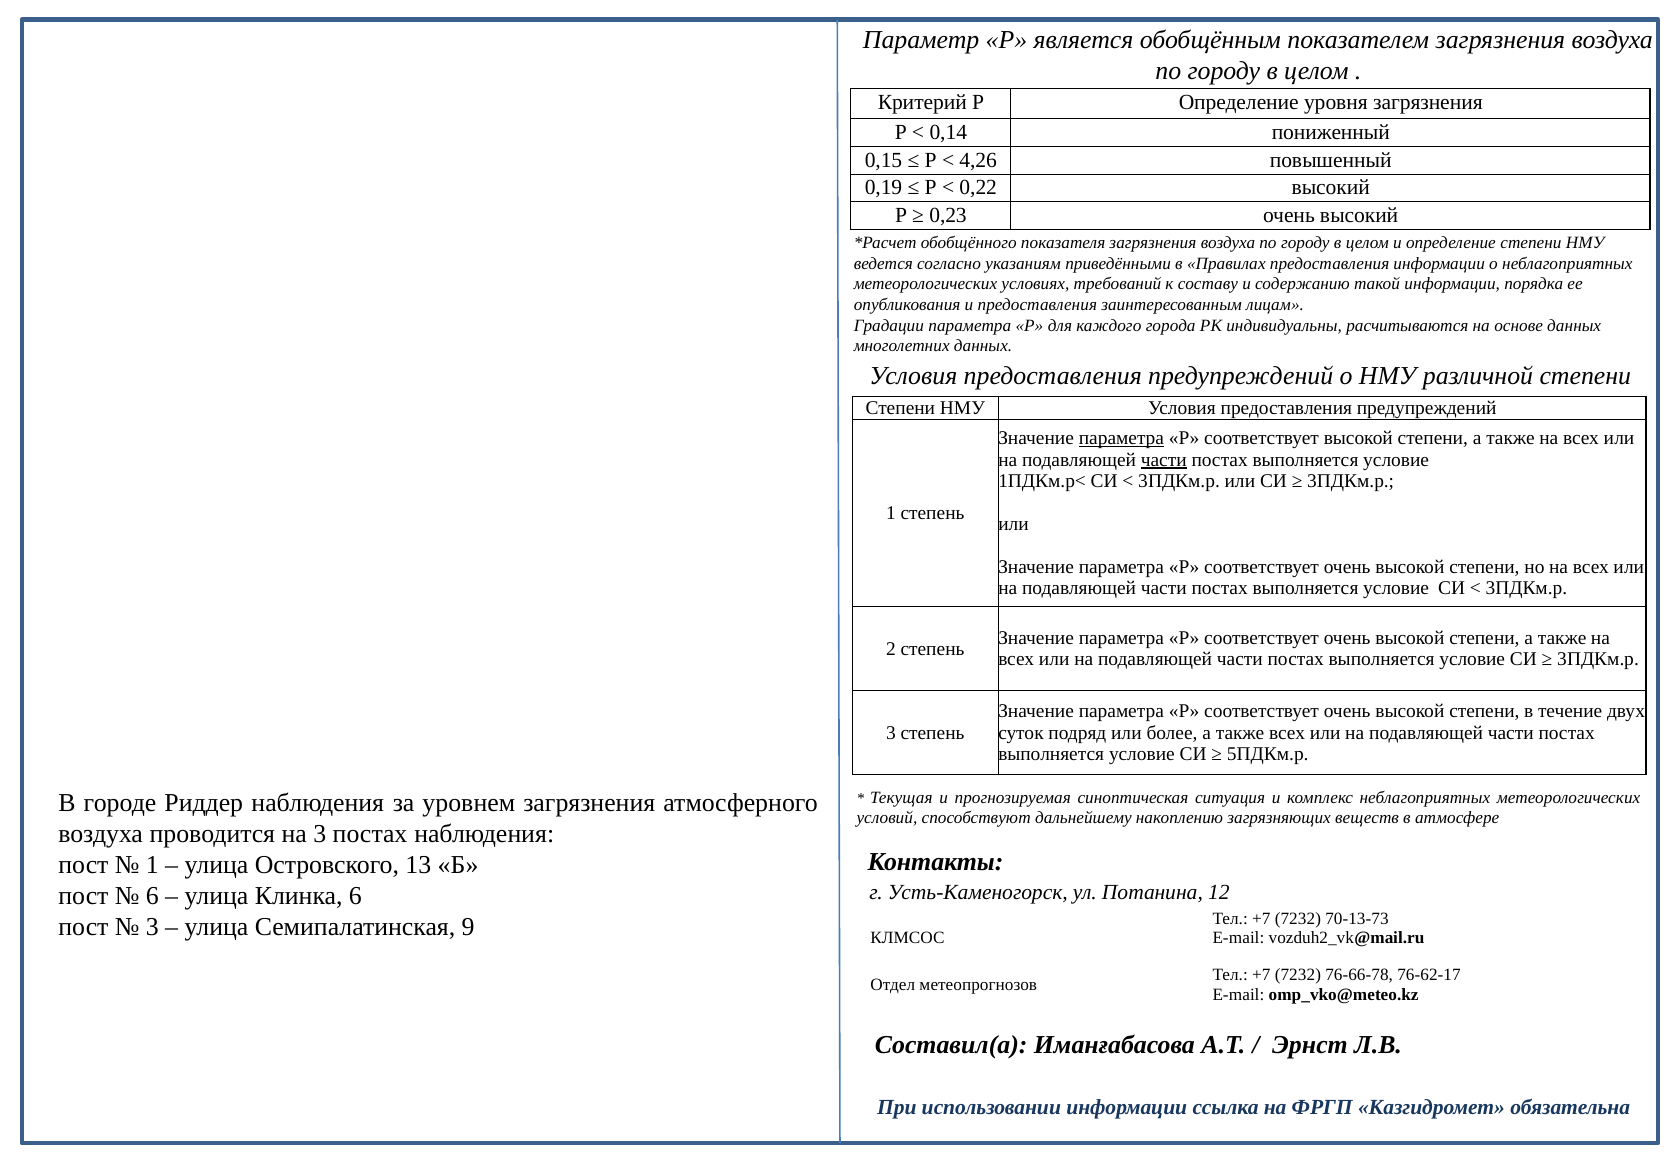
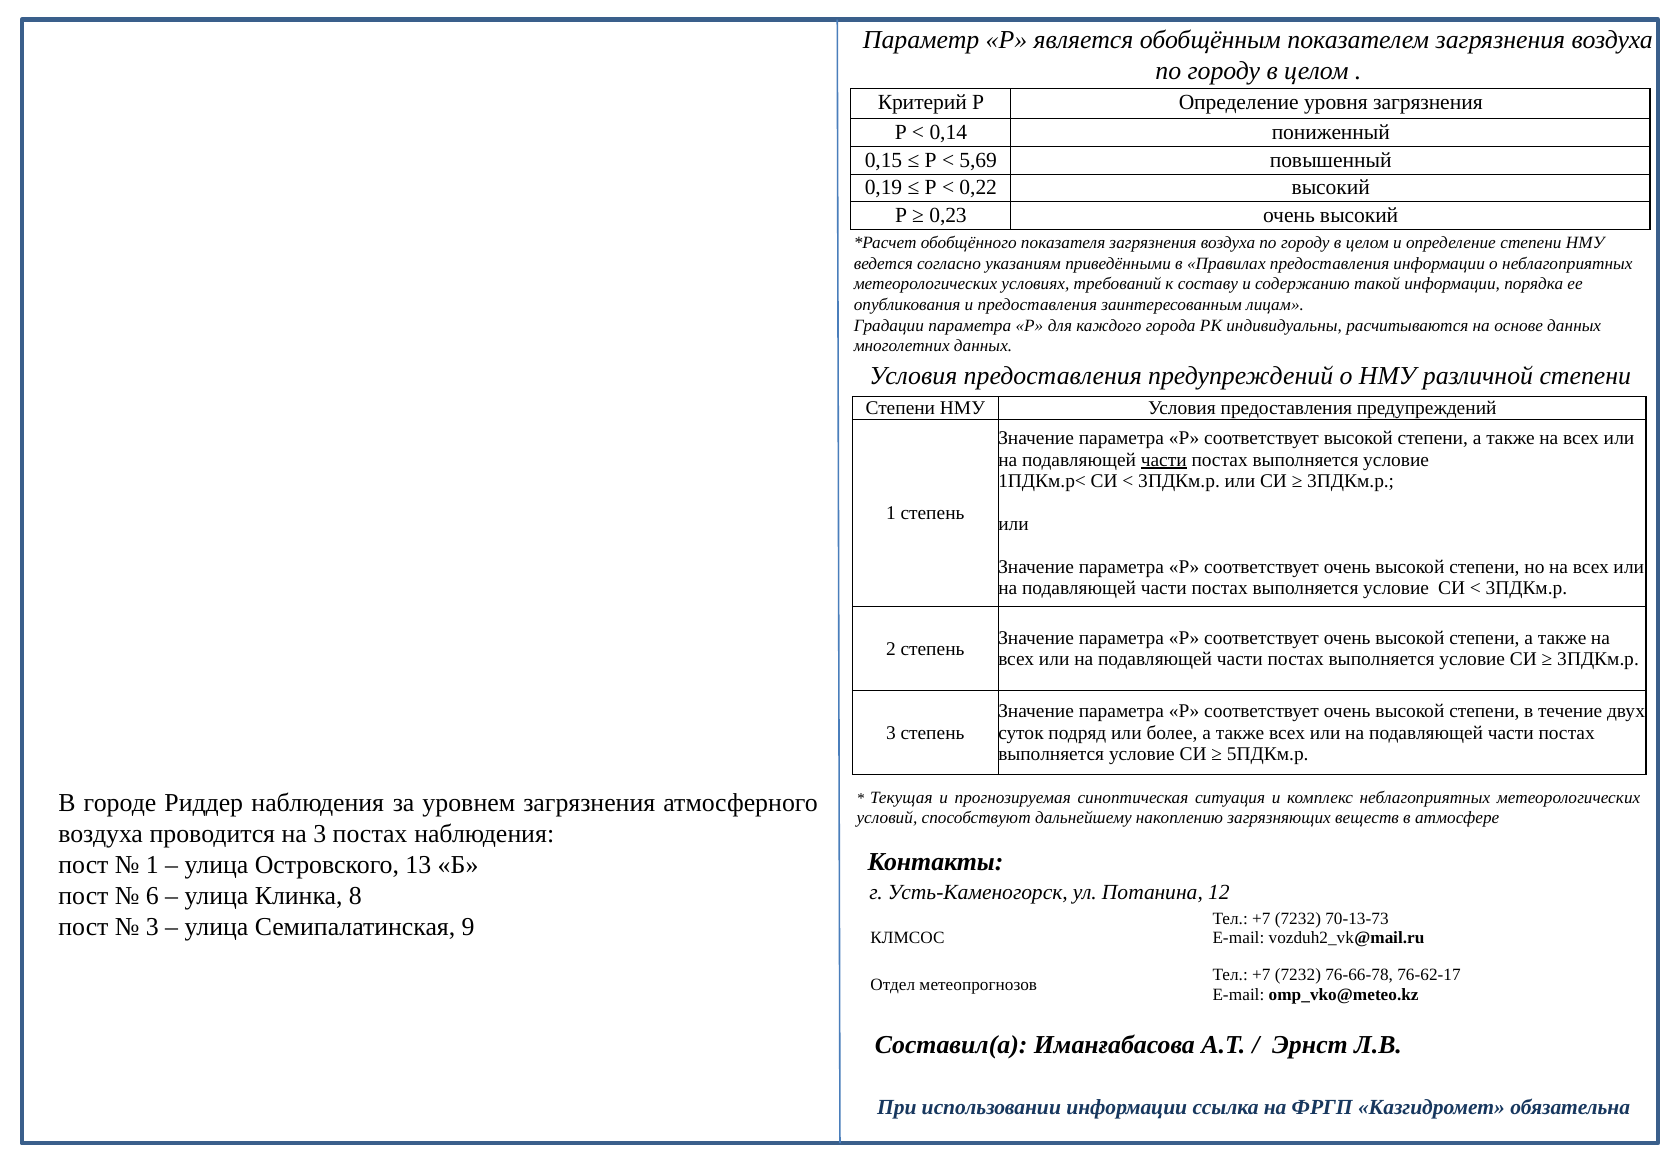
4,26: 4,26 -> 5,69 (978, 160)
параметра underline: present -> none (1121, 438)
Клинка 6: 6 -> 8 (355, 896)
